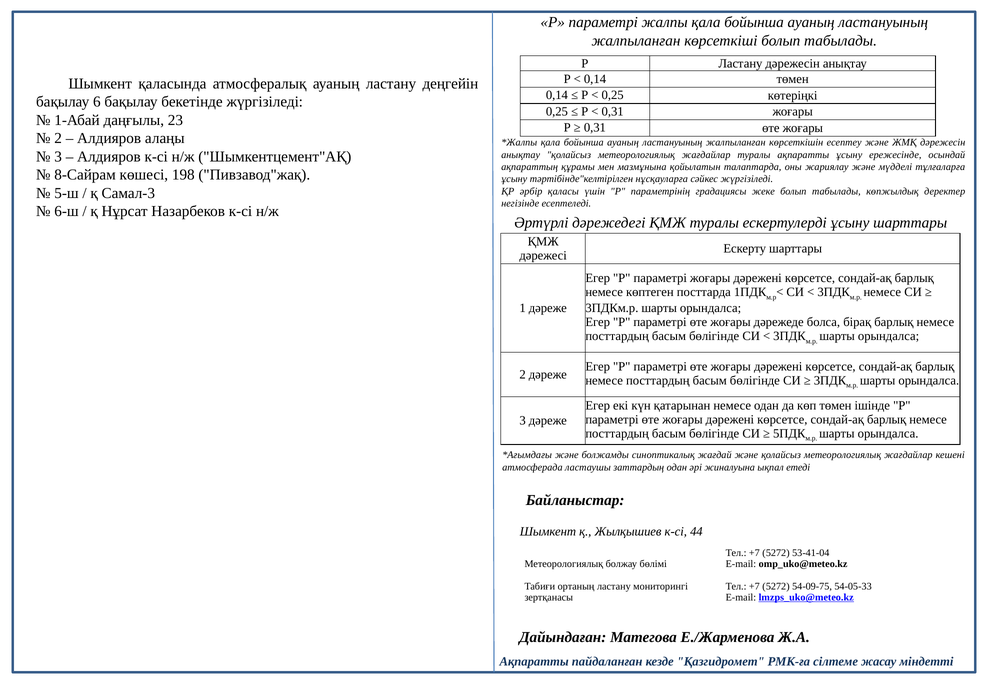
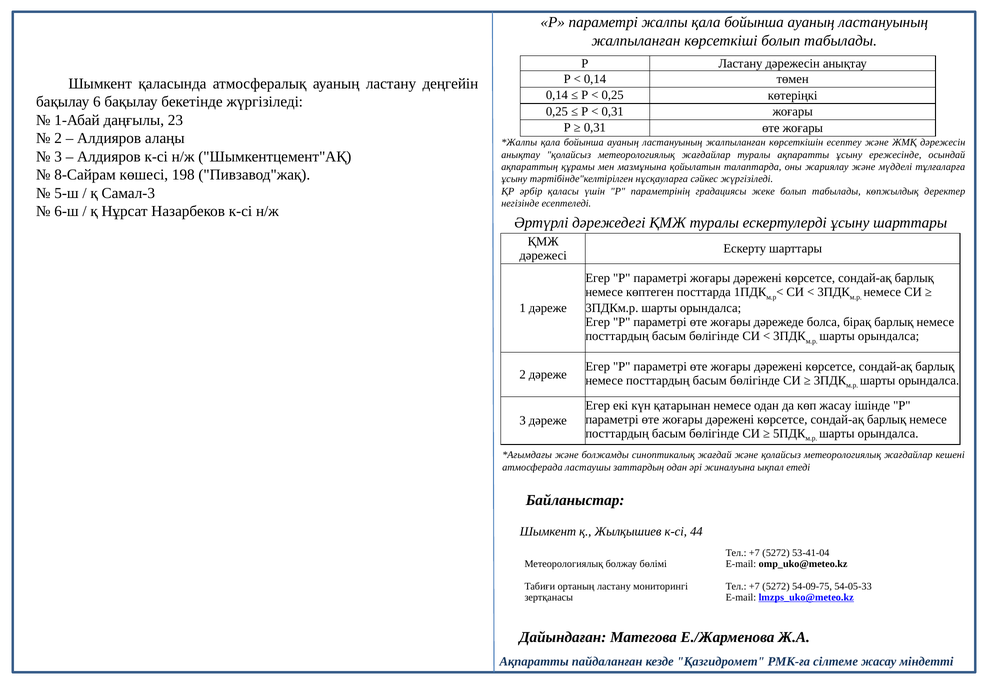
көп төмен: төмен -> жасау (835, 406)
